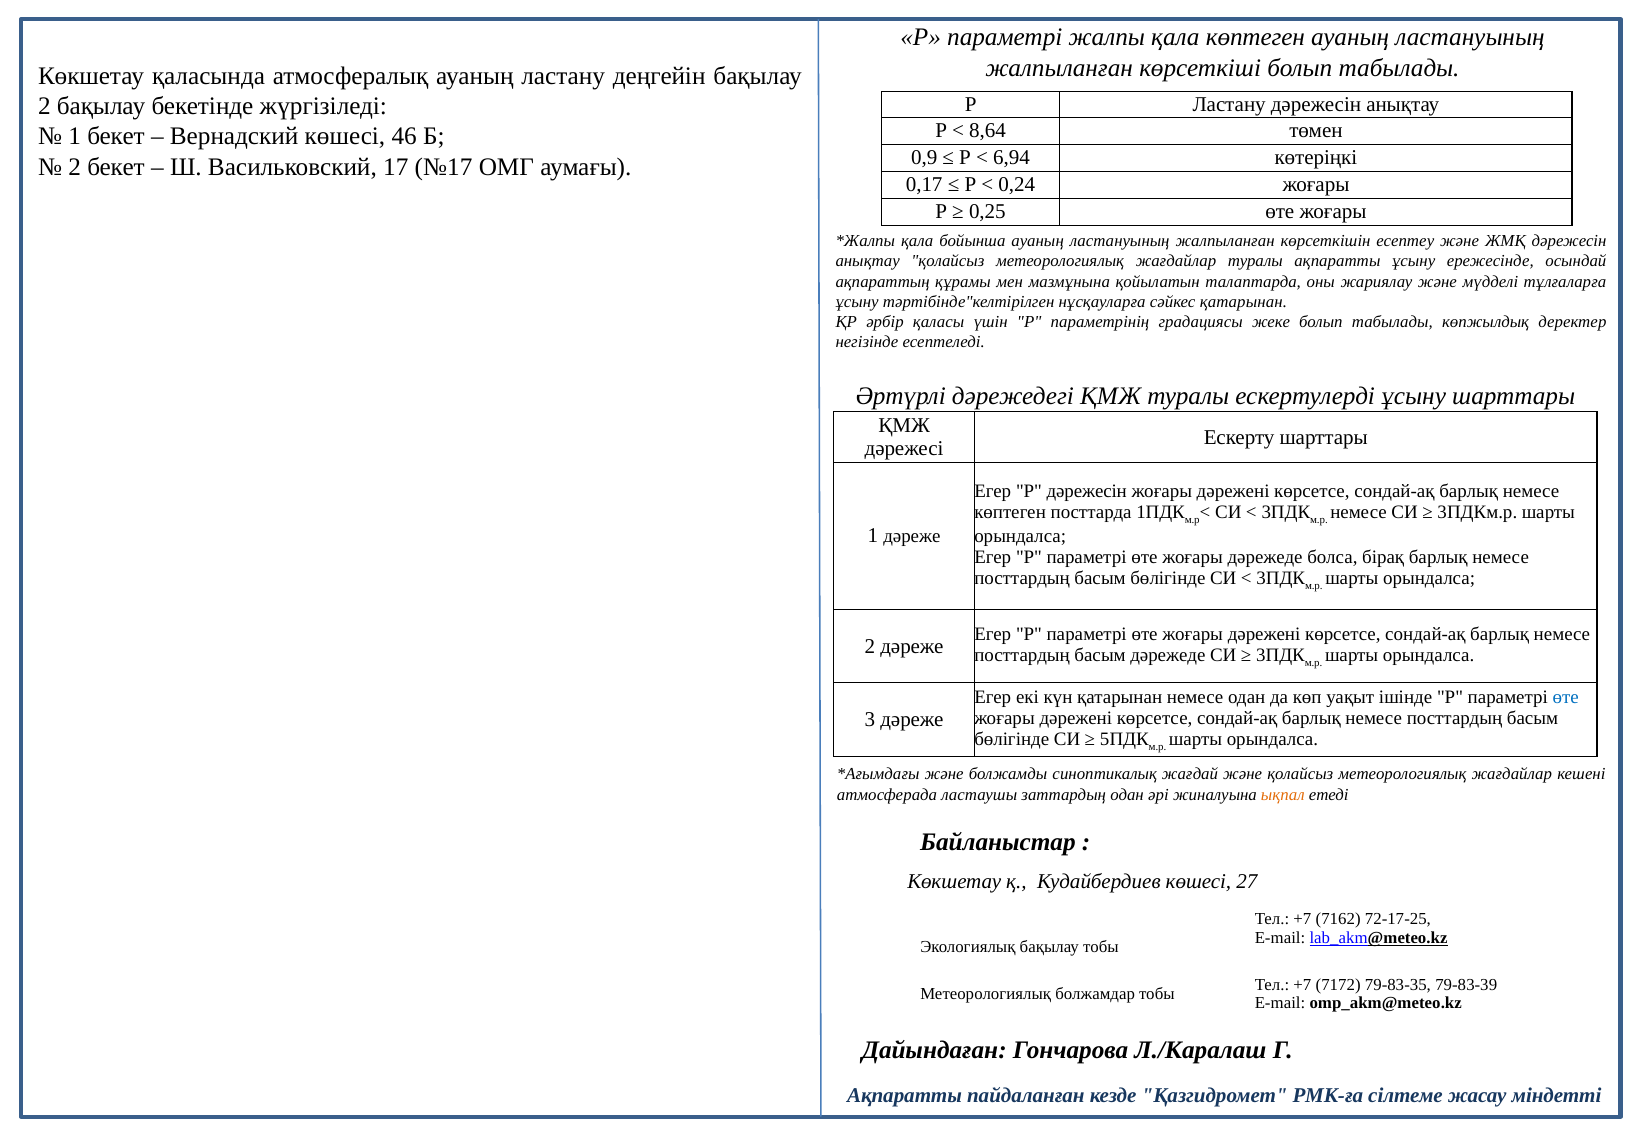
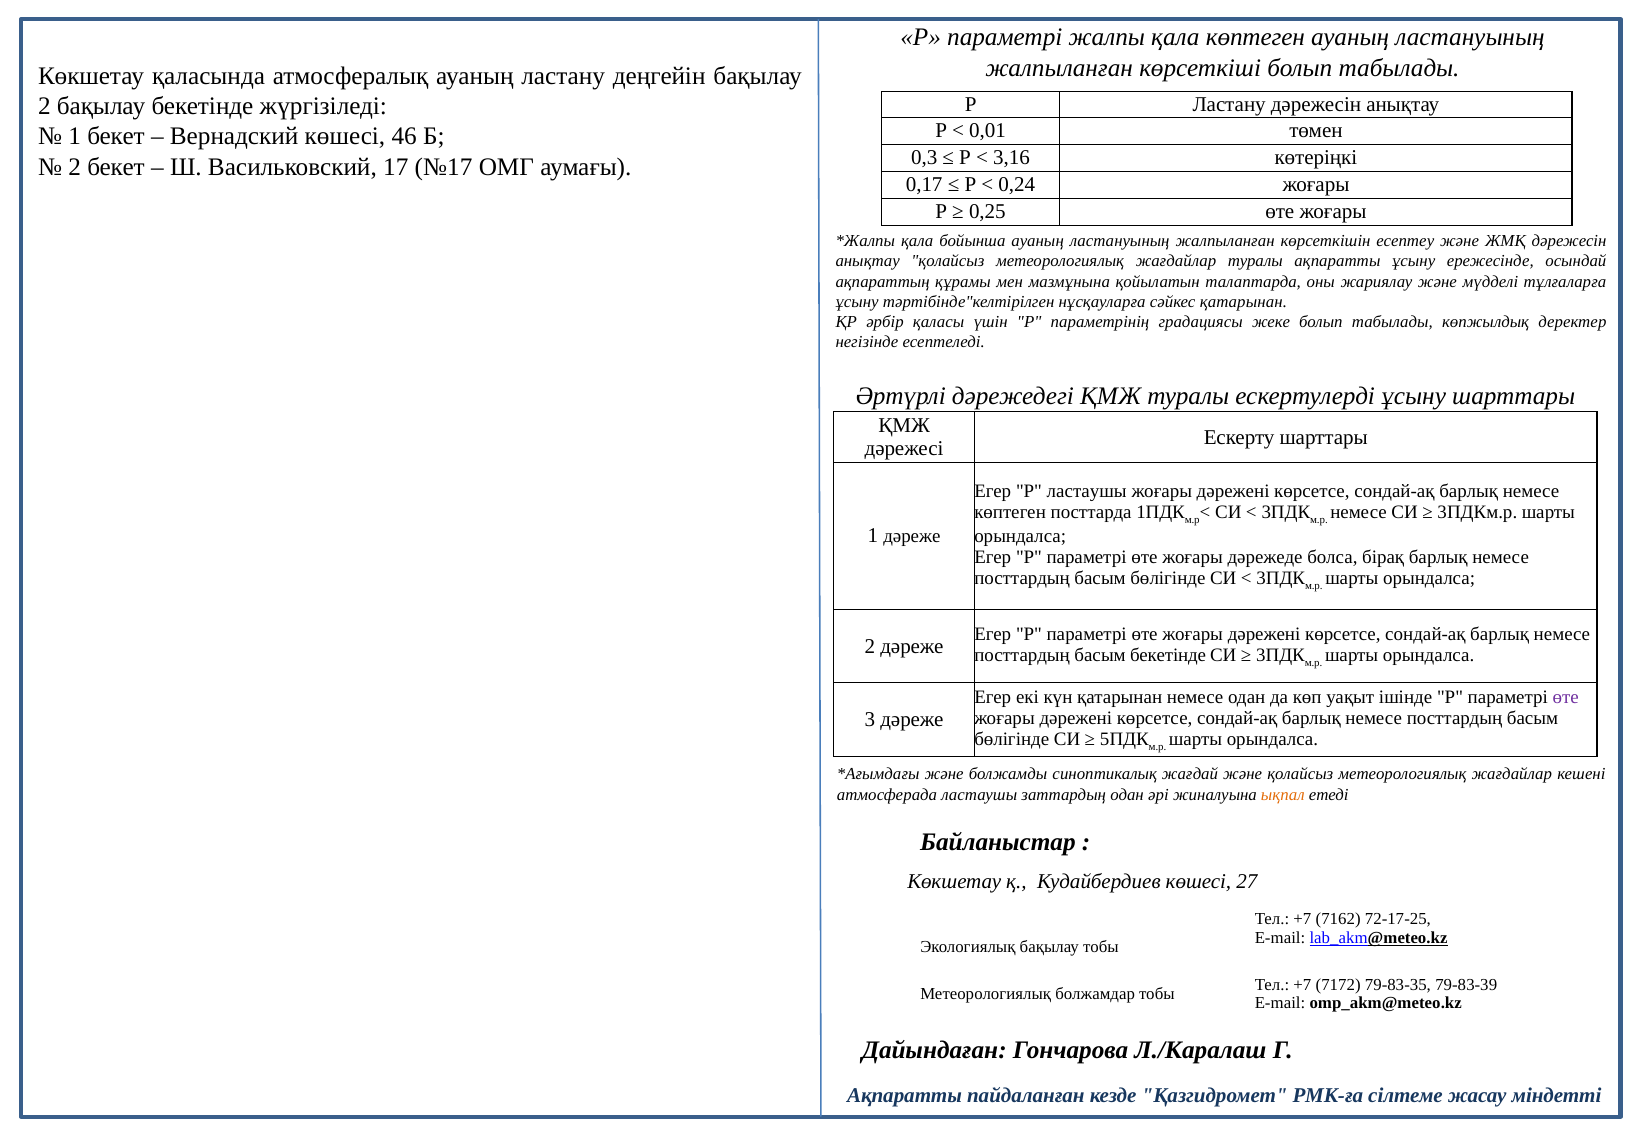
8,64: 8,64 -> 0,01 (988, 131)
0,9: 0,9 -> 0,3 (924, 158)
6,94: 6,94 -> 3,16 (1012, 158)
Р дәрежесін: дәрежесін -> ластаушы (1087, 491)
басым дәрежеде: дәрежеде -> бекетінде (1168, 656)
өте colour: blue -> purple (1566, 698)
